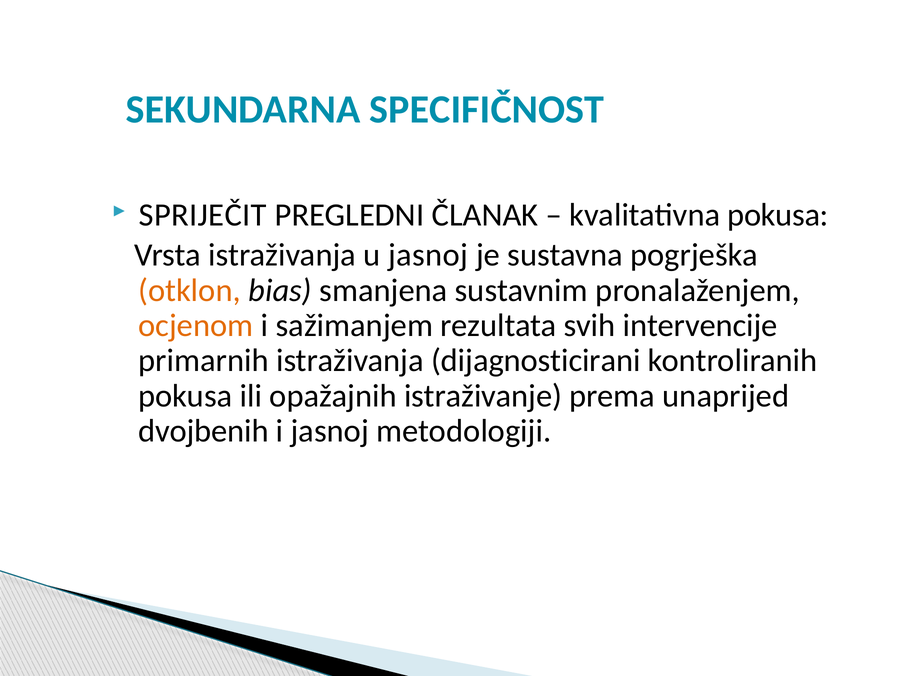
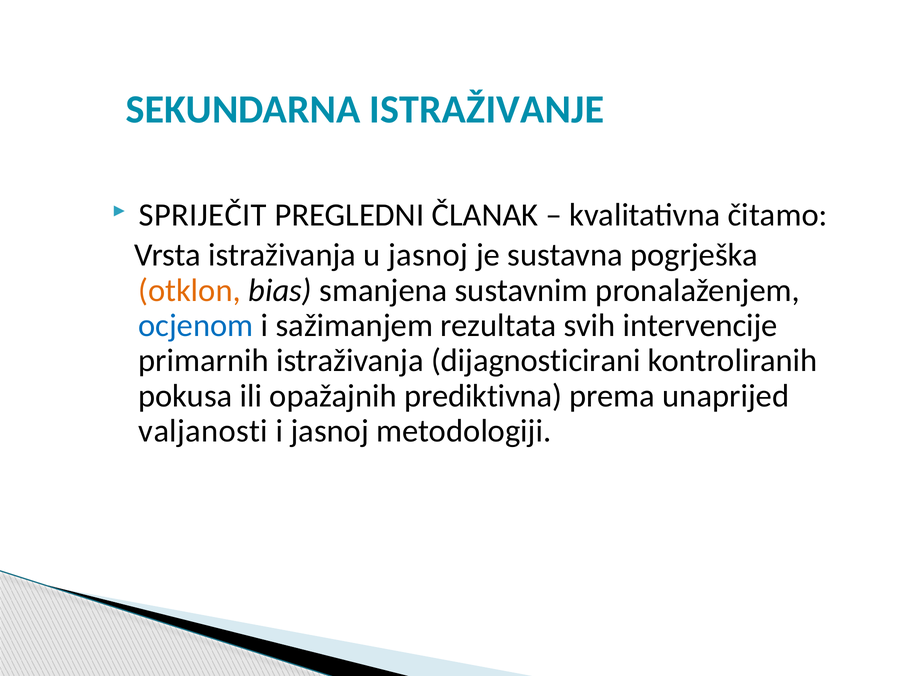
SPECIFIČNOST: SPECIFIČNOST -> ISTRAŽIVANJE (487, 110)
kvalitativna pokusa: pokusa -> čitamo (778, 215)
ocjenom colour: orange -> blue (196, 326)
istraživanje: istraživanje -> prediktivna (483, 396)
dvojbenih: dvojbenih -> valjanosti (203, 431)
